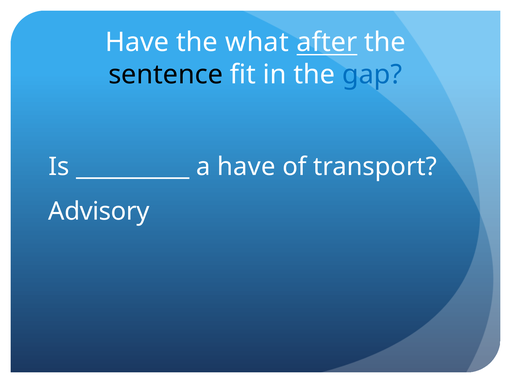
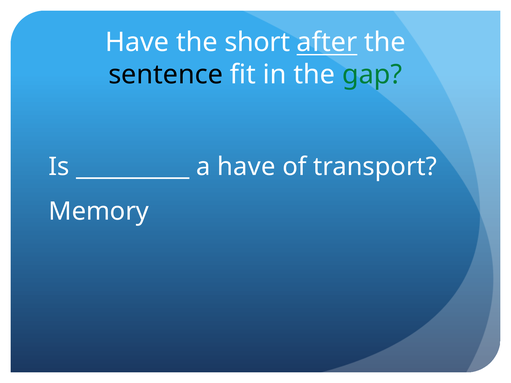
what: what -> short (257, 42)
gap colour: blue -> green (372, 75)
Advisory: Advisory -> Memory (99, 212)
